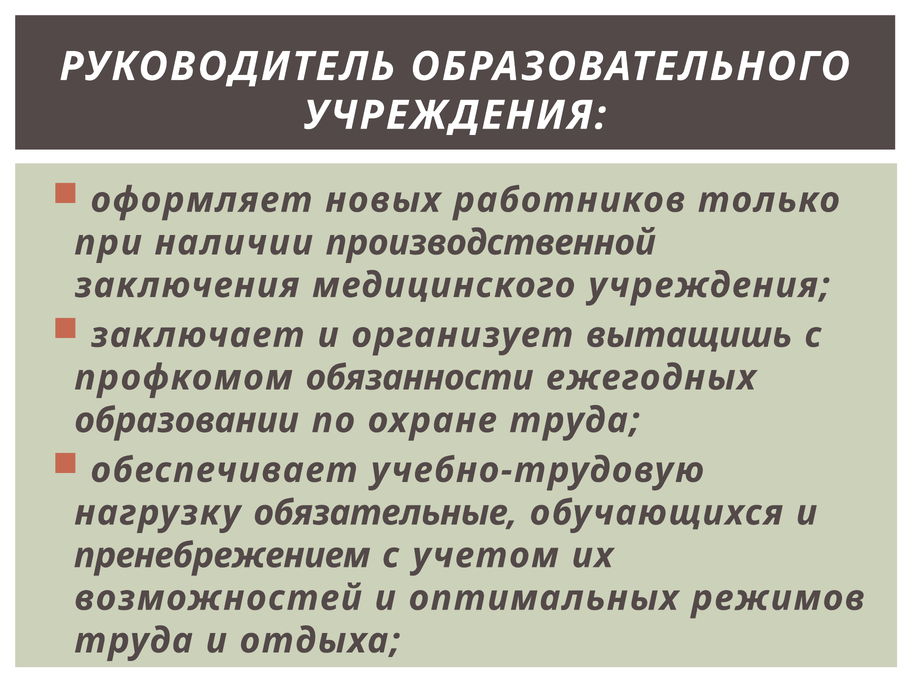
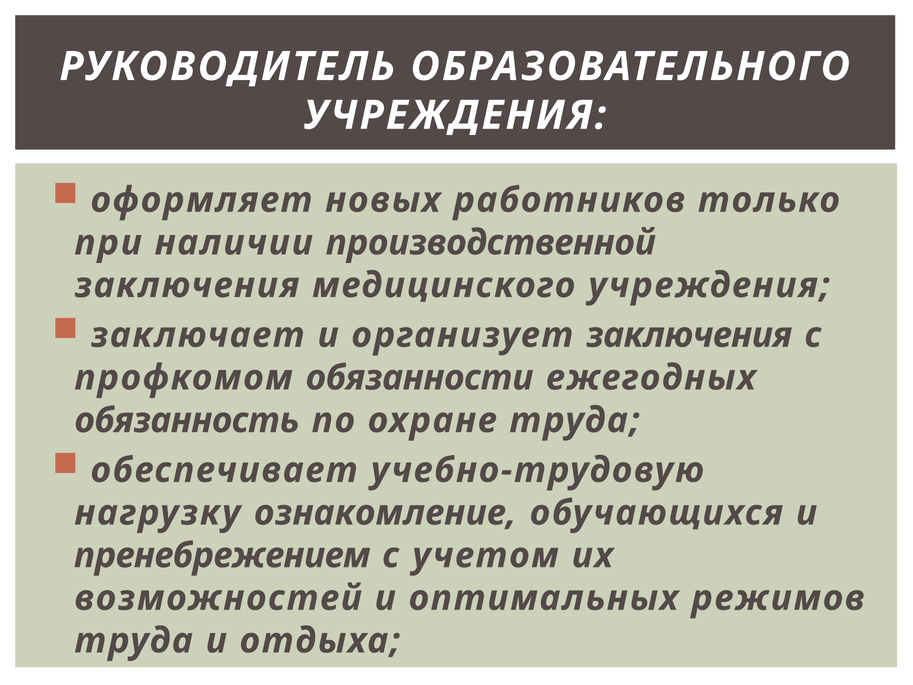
организует вытащишь: вытащишь -> заключения (689, 335)
образовании: образовании -> обязанность (187, 420)
обязательные: обязательные -> ознакомление (385, 513)
